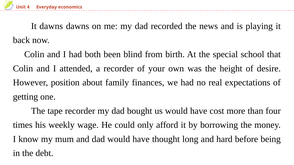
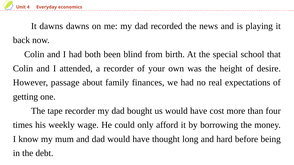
position: position -> passage (65, 83)
